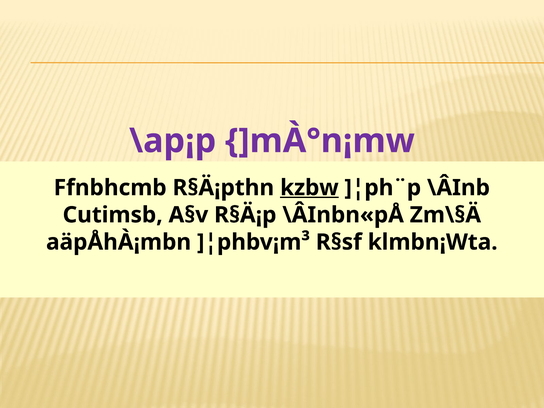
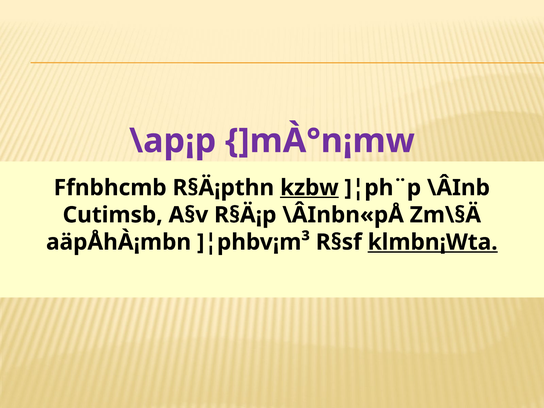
klmbn¡Wta underline: none -> present (433, 242)
